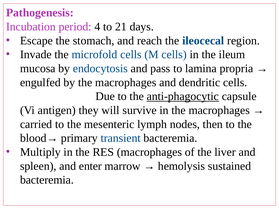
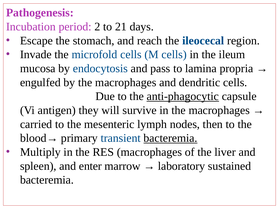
4: 4 -> 2 (97, 27)
bacteremia underline: none -> present (170, 138)
hemolysis: hemolysis -> laboratory (182, 166)
